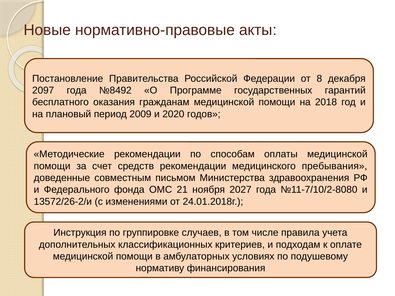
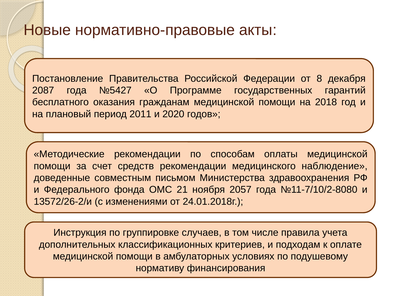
2097: 2097 -> 2087 (43, 90)
№8492: №8492 -> №5427 (115, 90)
2009: 2009 -> 2011 (140, 114)
пребывания: пребывания -> наблюдение (335, 166)
2027: 2027 -> 2057 (241, 190)
